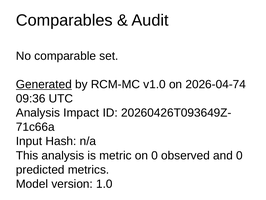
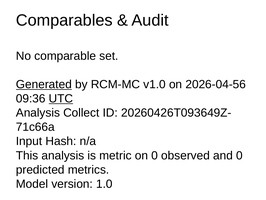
2026-04-74: 2026-04-74 -> 2026-04-56 (216, 84)
UTC underline: none -> present (61, 98)
Impact: Impact -> Collect (81, 113)
